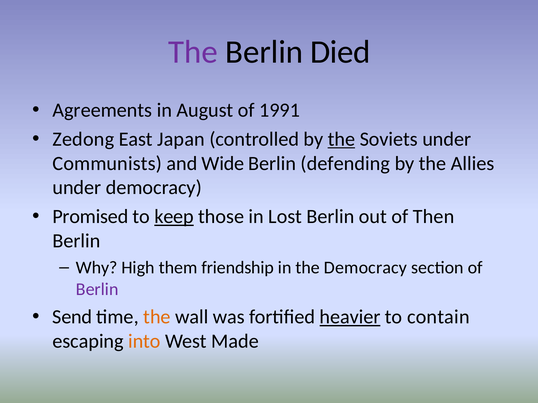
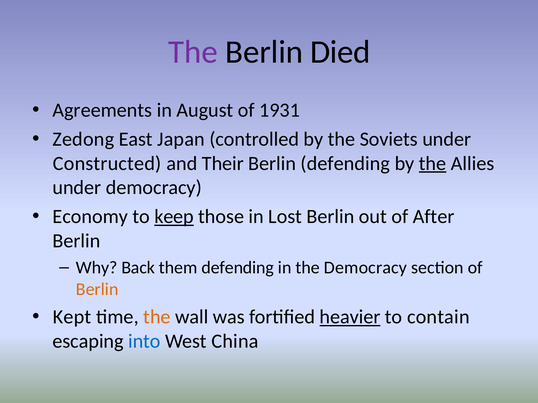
1991: 1991 -> 1931 (280, 110)
the underline: present -> none (341, 139)
Communists: Communists -> Constructed (107, 164)
Wide: Wide -> Their (223, 164)
the underline: none -> present (433, 164)
Promised: Promised -> Economy (90, 217)
Then: Then -> After (434, 217)
High: High -> Back (138, 268)
them friendship: friendship -> defending (238, 268)
Berlin colour: purple -> orange (97, 290)
Send: Send -> Kept (72, 317)
into colour: orange -> blue (144, 342)
Made: Made -> China (235, 342)
